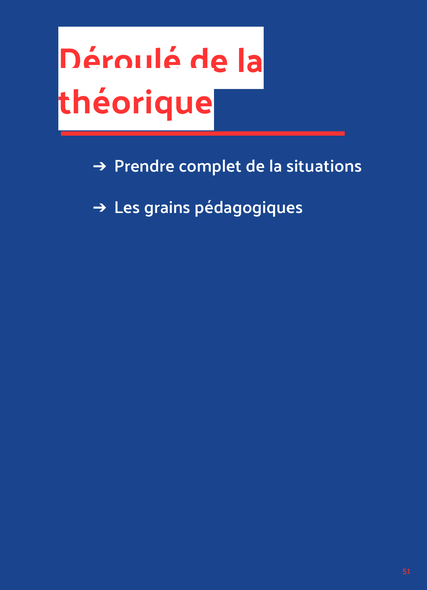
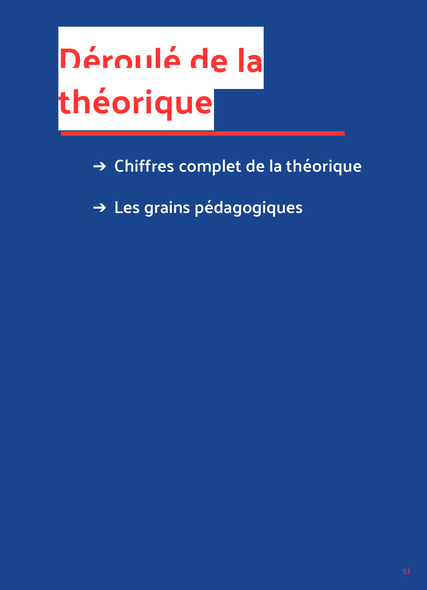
Prendre: Prendre -> Chiffres (144, 166)
complet de la situations: situations -> théorique (324, 166)
